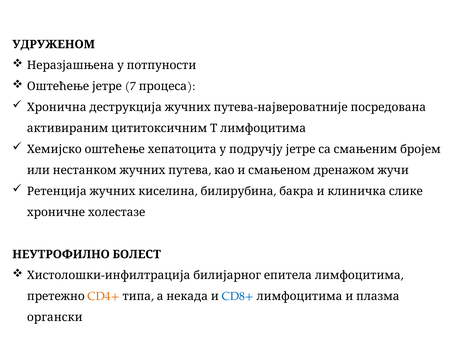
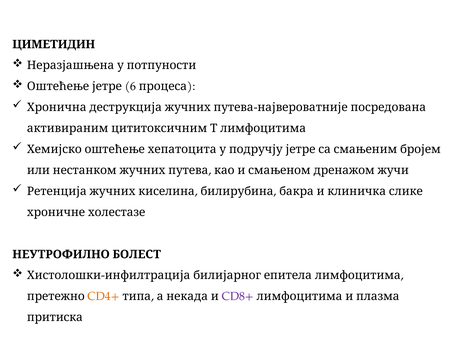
УДРУЖЕНОМ: УДРУЖЕНОМ -> ЦИМЕТИДИН (54, 44)
7: 7 -> 6 (130, 86)
CD8+ colour: blue -> purple (238, 297)
органски: органски -> притиска (55, 318)
